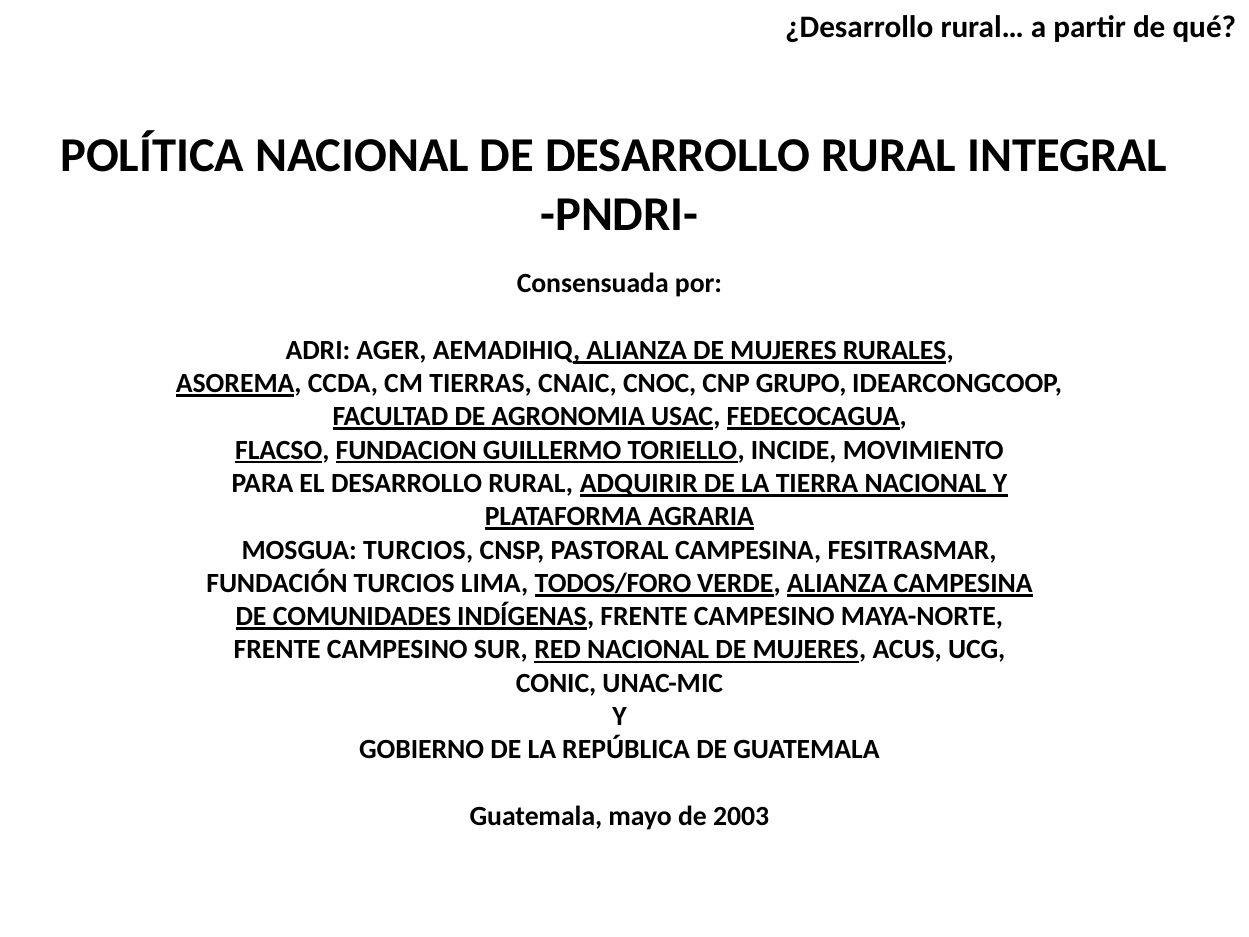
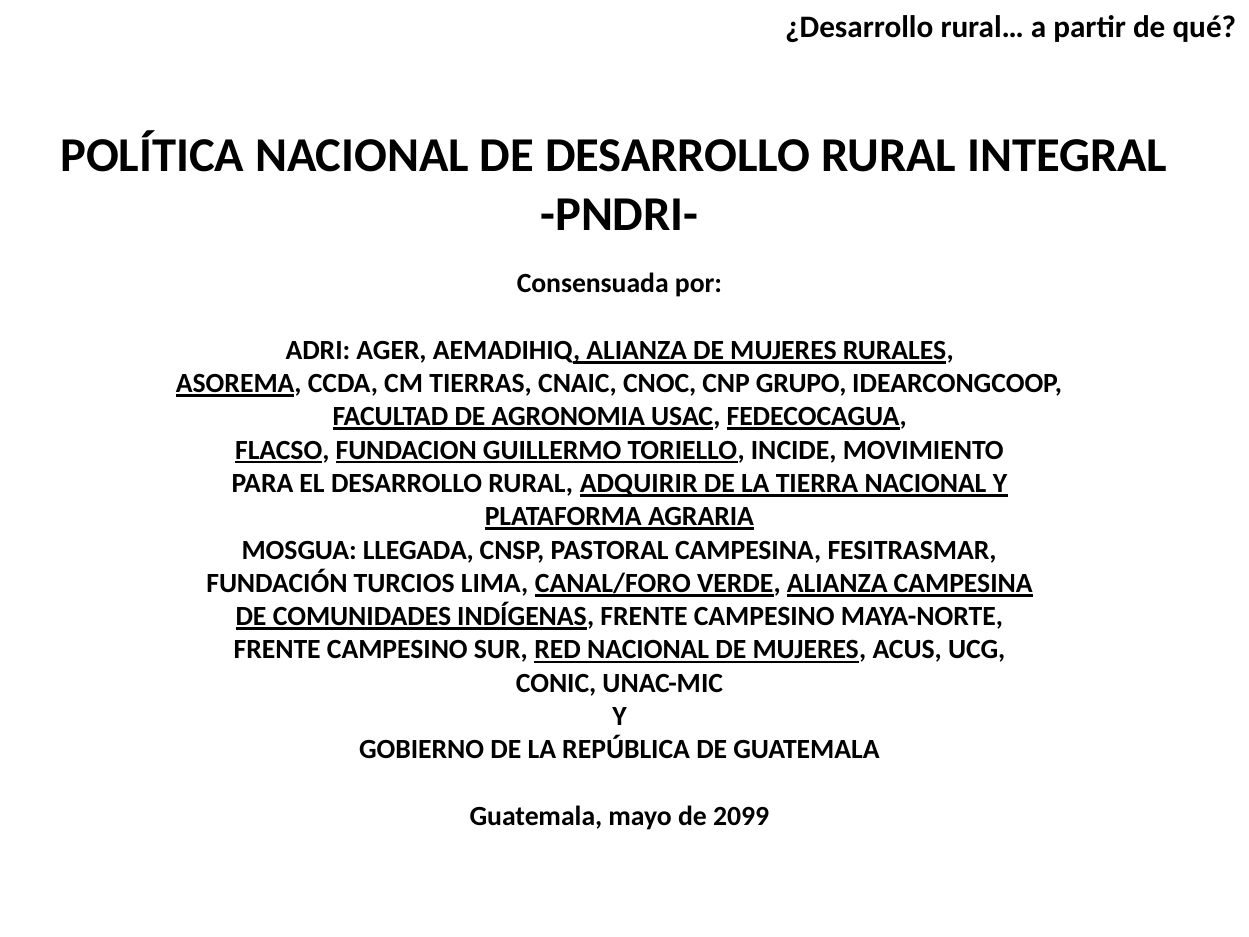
MOSGUA TURCIOS: TURCIOS -> LLEGADA (418, 550)
TODOS/FORO: TODOS/FORO -> CANAL/FORO (613, 583)
2003: 2003 -> 2099 (741, 816)
